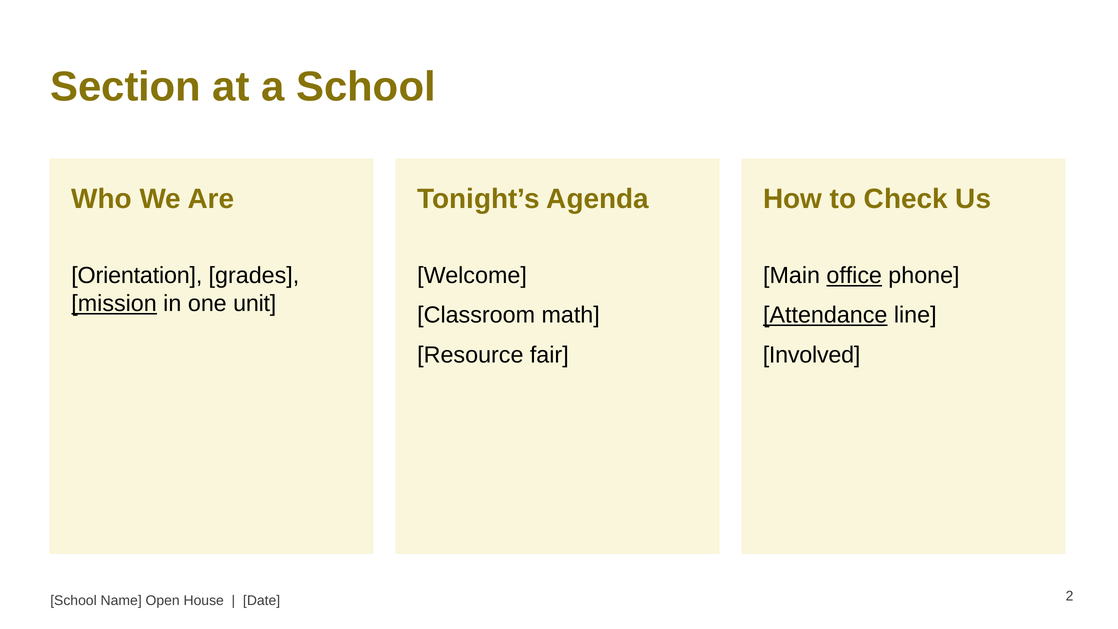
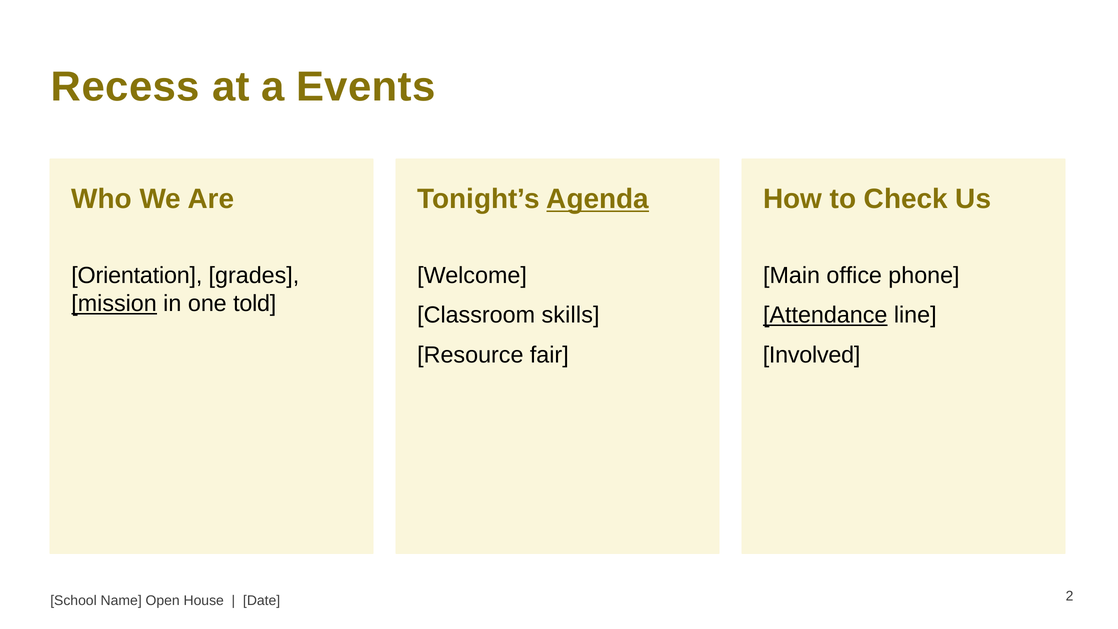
Section: Section -> Recess (125, 87)
a School: School -> Events (366, 87)
Agenda underline: none -> present (598, 199)
office underline: present -> none (854, 276)
unit: unit -> told (255, 304)
math: math -> skills (571, 315)
